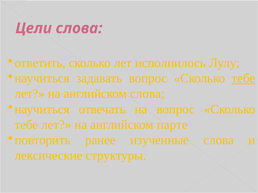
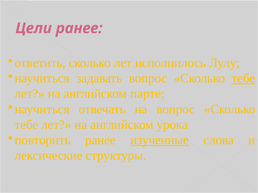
Цели слова: слова -> ранее (79, 28)
английском слова: слова -> парте (147, 94)
парте: парте -> урока (172, 125)
изученные underline: none -> present (160, 140)
